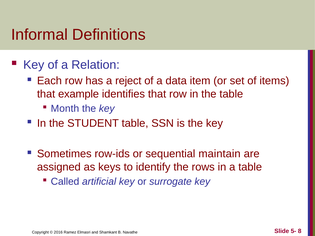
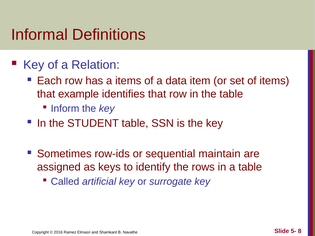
a reject: reject -> items (128, 81)
Month: Month -> Inform (65, 109)
